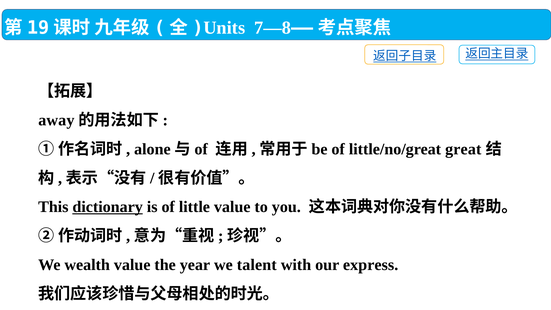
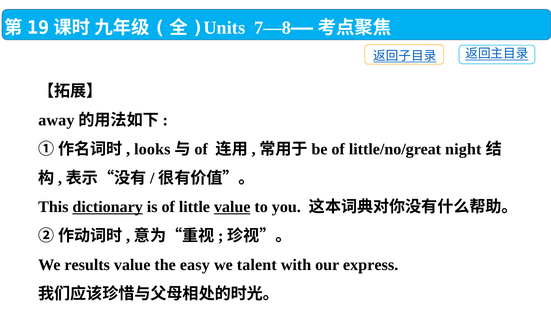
alone: alone -> looks (152, 149)
great: great -> night (463, 149)
value underline: none -> present (232, 207)
wealth: wealth -> results (87, 265)
year: year -> easy (195, 265)
